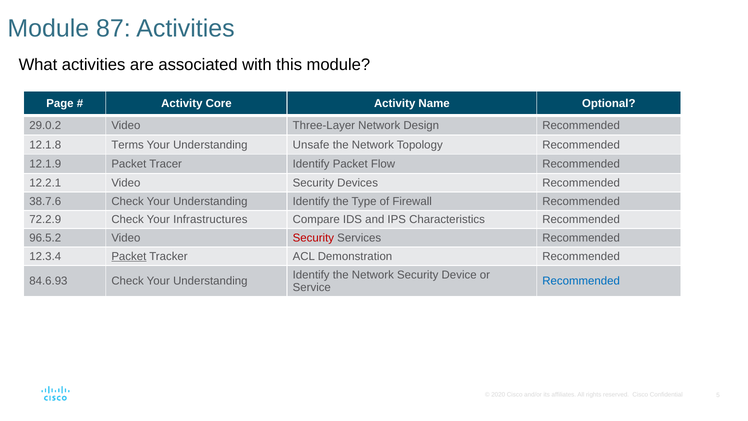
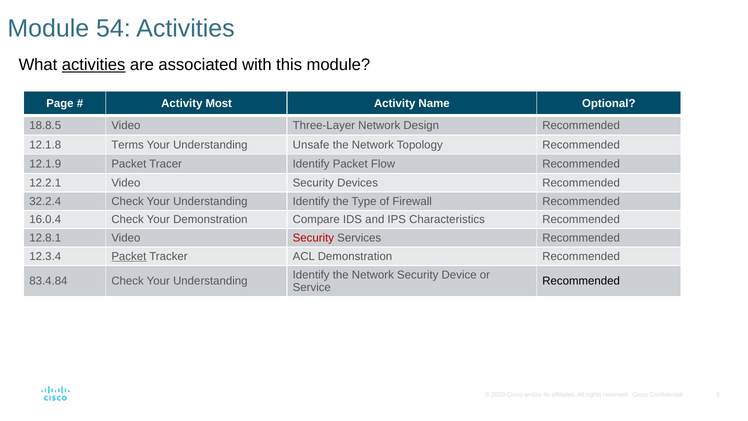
87: 87 -> 54 (113, 28)
activities underline: none -> present (94, 65)
Core: Core -> Most (219, 103)
29.0.2: 29.0.2 -> 18.8.5 (45, 125)
38.7.6: 38.7.6 -> 32.2.4 (45, 201)
72.2.9: 72.2.9 -> 16.0.4 (45, 220)
Your Infrastructures: Infrastructures -> Demonstration (210, 220)
96.5.2: 96.5.2 -> 12.8.1 (45, 238)
84.6.93: 84.6.93 -> 83.4.84 (48, 281)
Recommended colour: blue -> black (581, 281)
